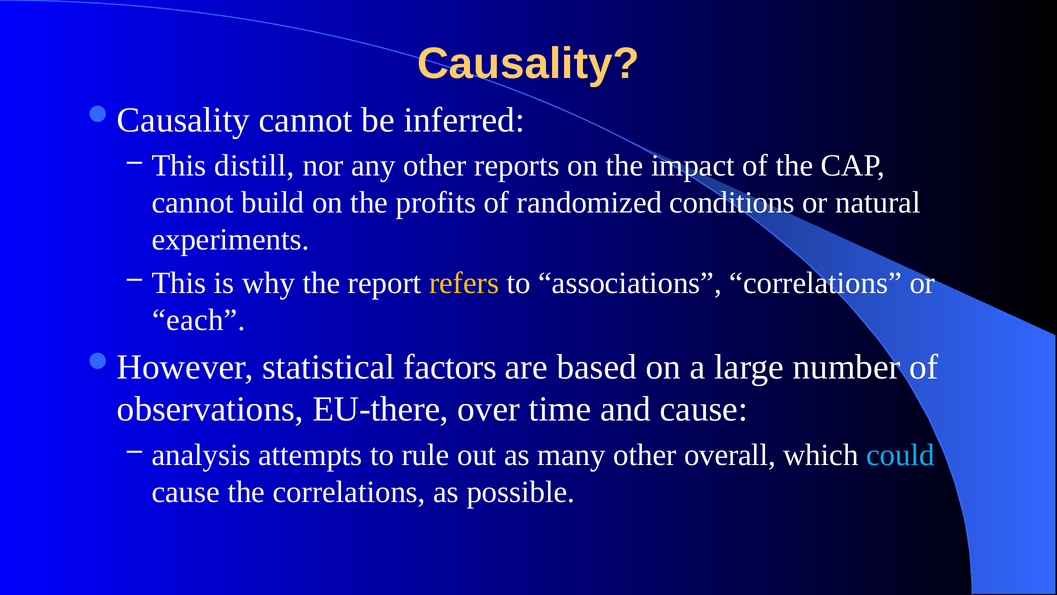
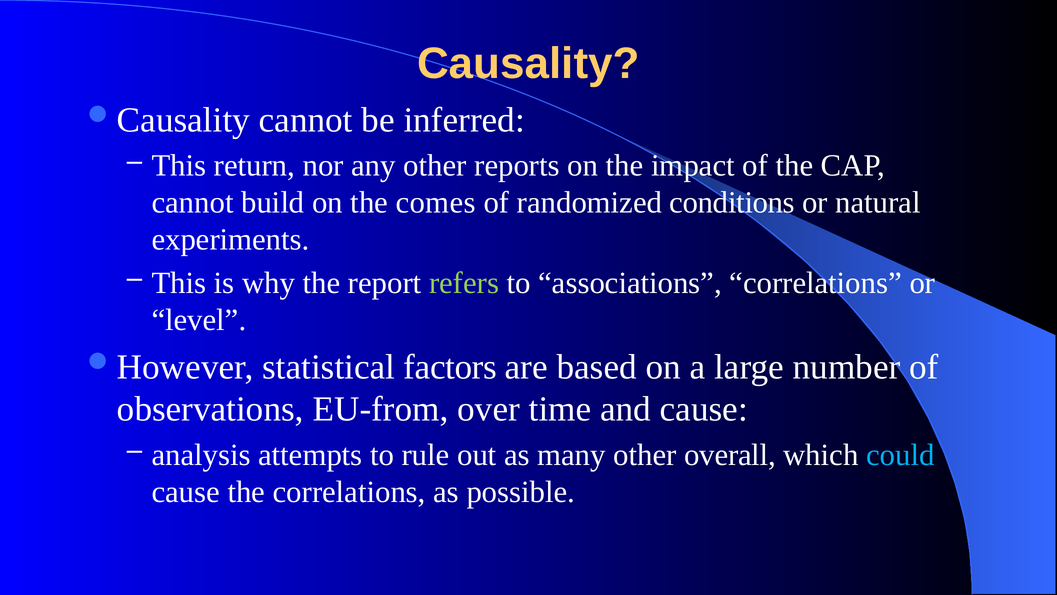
distill: distill -> return (254, 165)
profits: profits -> comes (436, 202)
refers colour: yellow -> light green (464, 283)
each: each -> level (199, 320)
EU-there: EU-there -> EU-from (381, 409)
